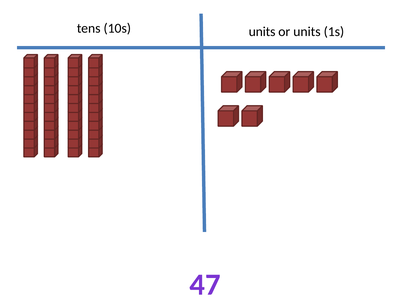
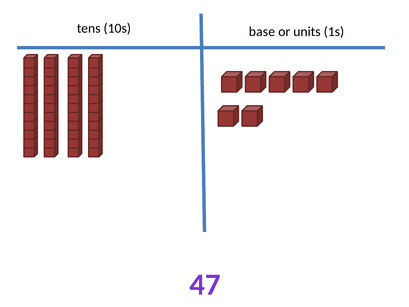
10s units: units -> base (262, 32)
